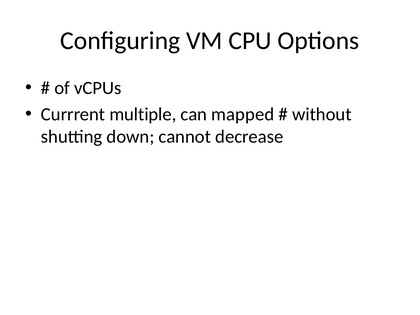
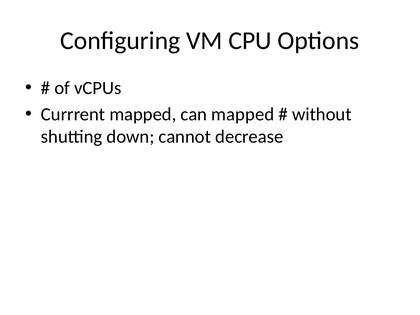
Currrent multiple: multiple -> mapped (143, 114)
